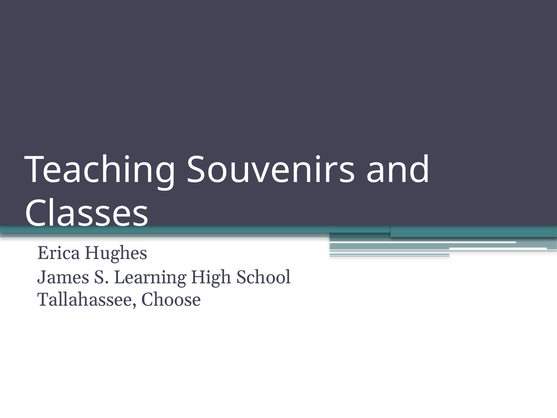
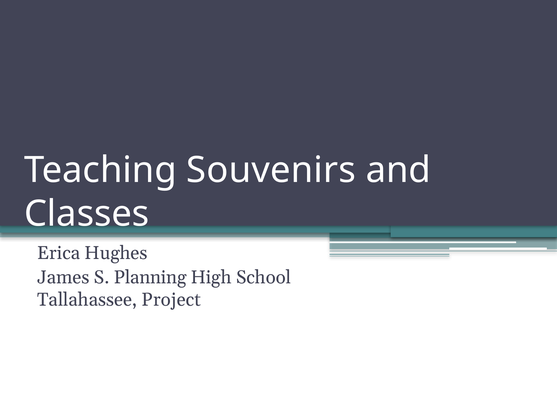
Learning: Learning -> Planning (150, 277)
Choose: Choose -> Project (171, 300)
